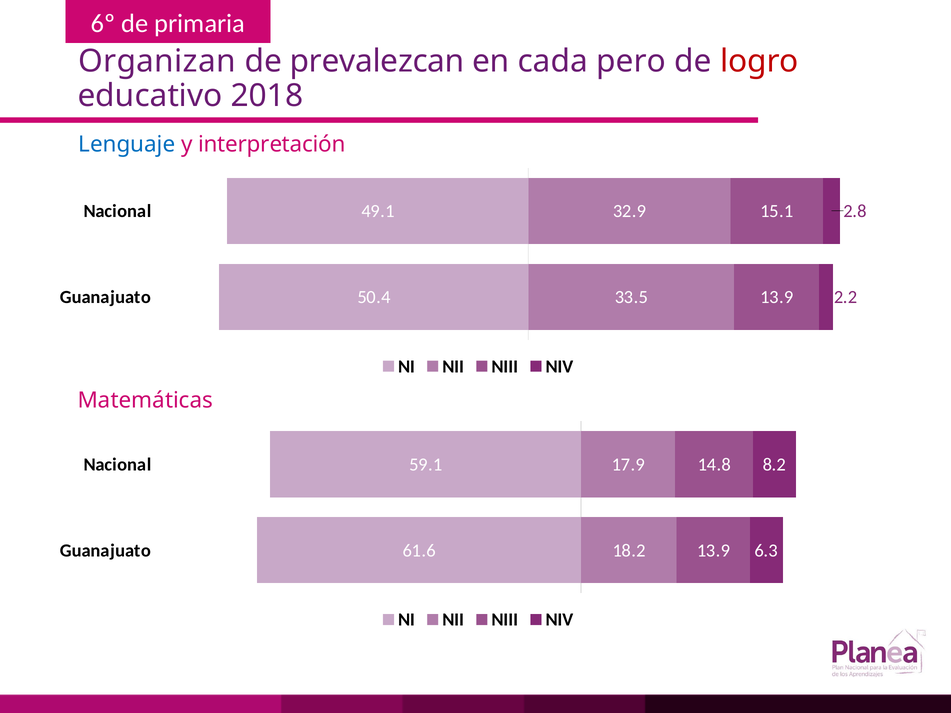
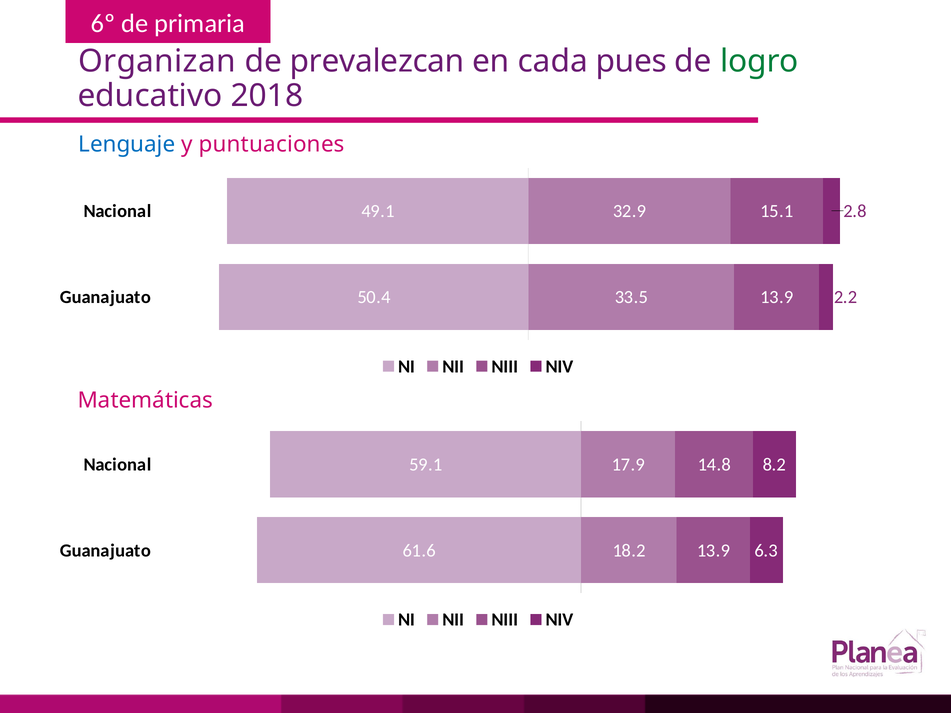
pero: pero -> pues (631, 61)
logro colour: red -> green (759, 61)
interpretación: interpretación -> puntuaciones (272, 145)
